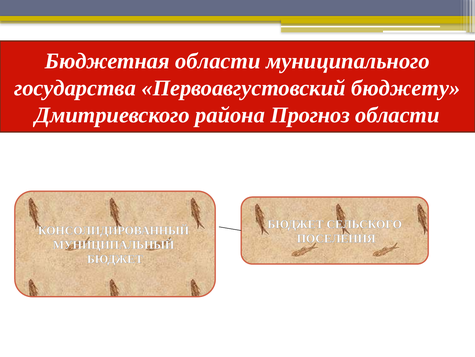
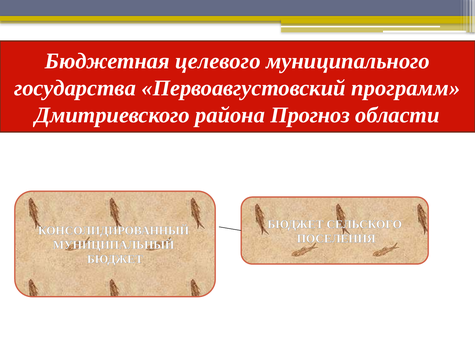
Бюджетная области: области -> целевого (218, 61)
бюджету: бюджету -> программ (406, 88)
